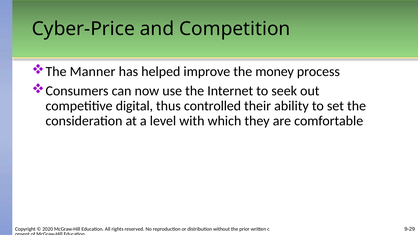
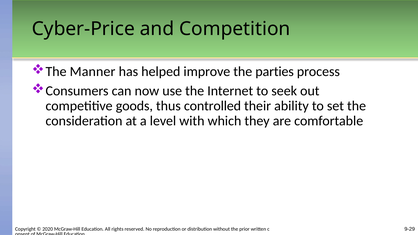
money: money -> parties (275, 72)
digital: digital -> goods (134, 106)
